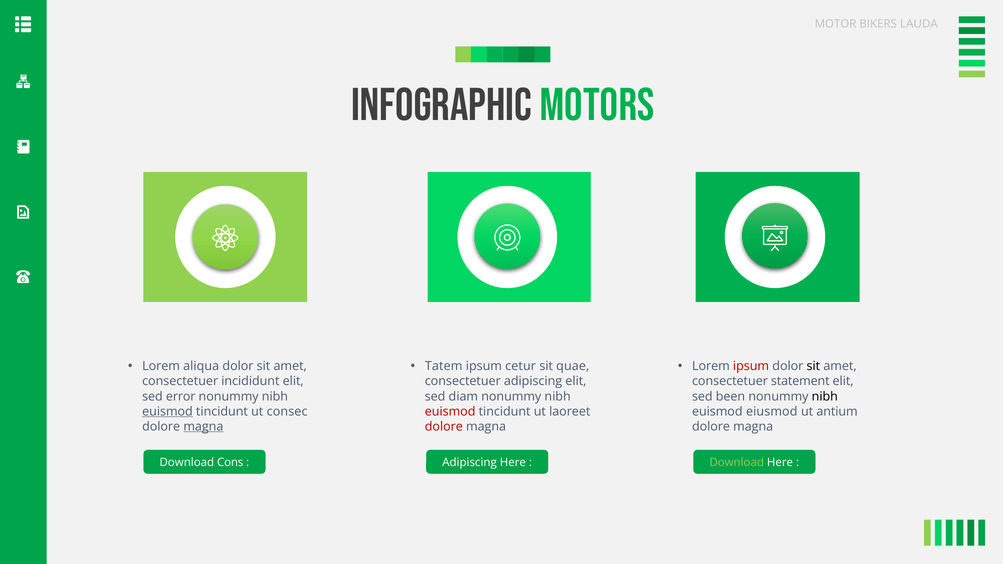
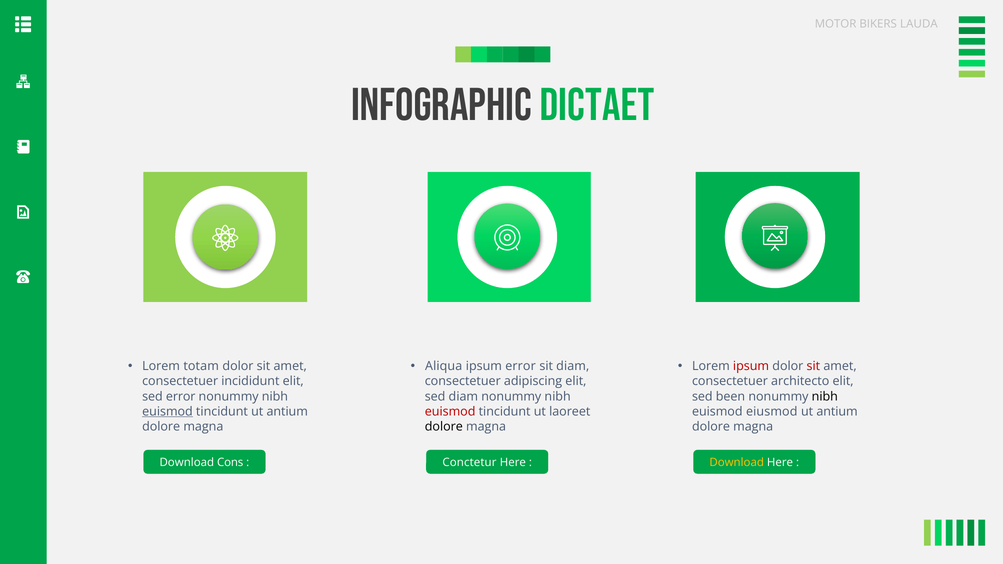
Motors: Motors -> Dictaet (597, 105)
aliqua: aliqua -> totam (201, 366)
Tatem: Tatem -> Aliqua (444, 366)
ipsum cetur: cetur -> error (521, 366)
sit quae: quae -> diam (573, 366)
sit colour: black -> red (813, 366)
statement: statement -> architecto (800, 381)
tincidunt ut consec: consec -> antium (287, 412)
magna underline: present -> none (203, 427)
dolore colour: red -> black (444, 427)
Adipiscing: Adipiscing -> Conctetur (469, 463)
Download colour: light green -> yellow (737, 463)
